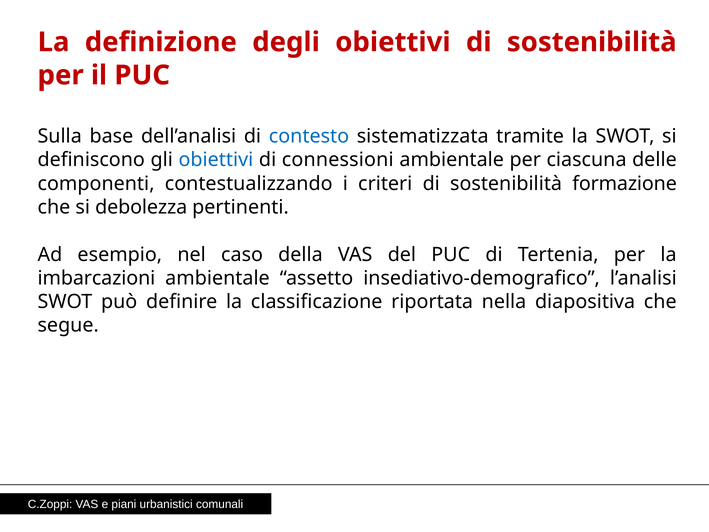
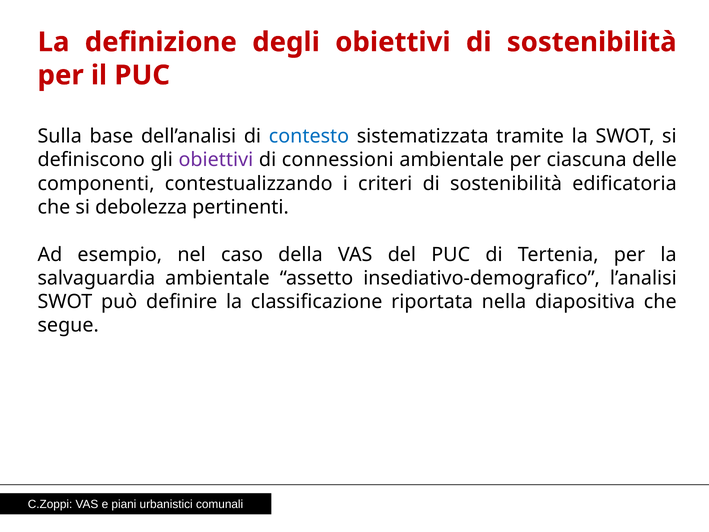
obiettivi colour: blue -> purple (216, 160)
formazione: formazione -> edificatoria (624, 183)
imbarcazioni: imbarcazioni -> salvaguardia (96, 278)
